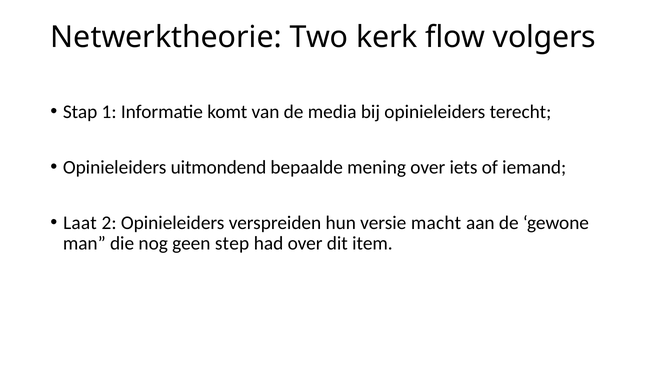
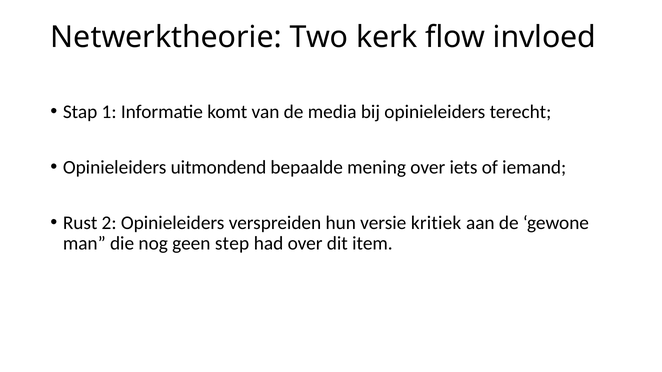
volgers: volgers -> invloed (544, 37)
Laat: Laat -> Rust (80, 223)
macht: macht -> kritiek (436, 223)
